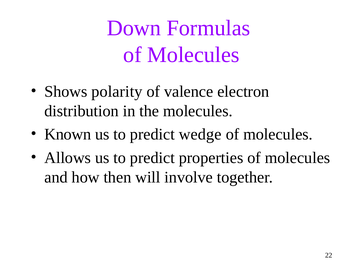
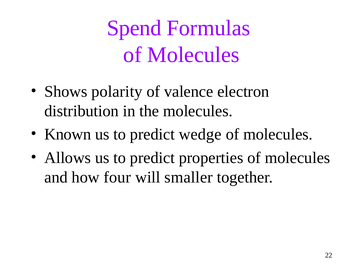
Down: Down -> Spend (134, 28)
then: then -> four (117, 177)
involve: involve -> smaller (189, 177)
